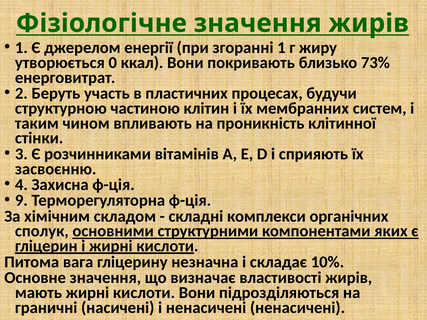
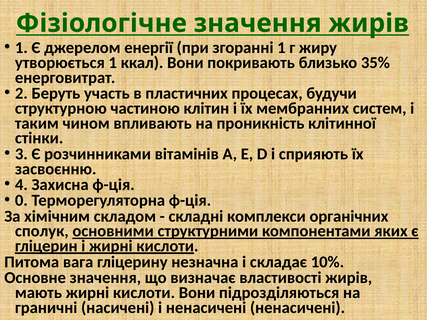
утворюється 0: 0 -> 1 (113, 63)
73%: 73% -> 35% (375, 63)
9: 9 -> 0 (21, 201)
